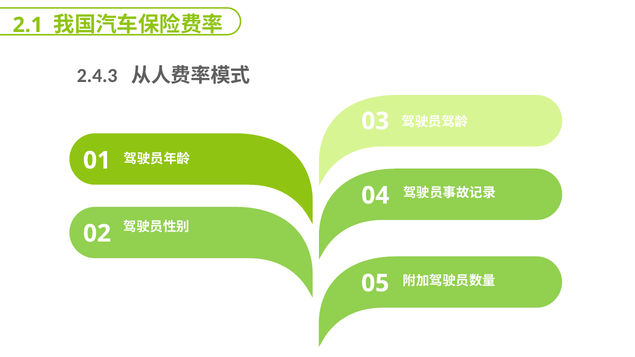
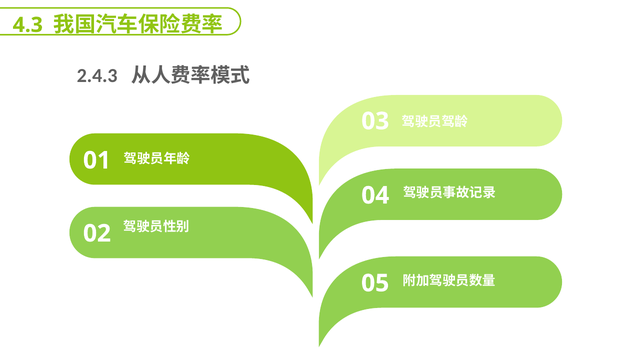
2.1: 2.1 -> 4.3 (28, 25)
